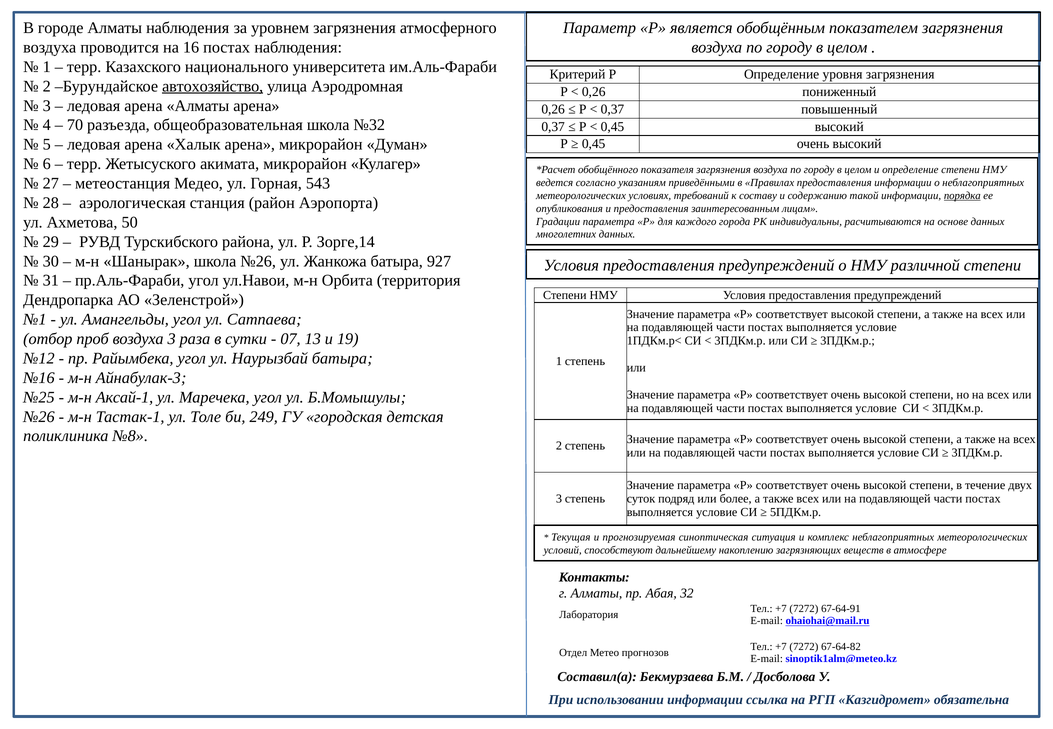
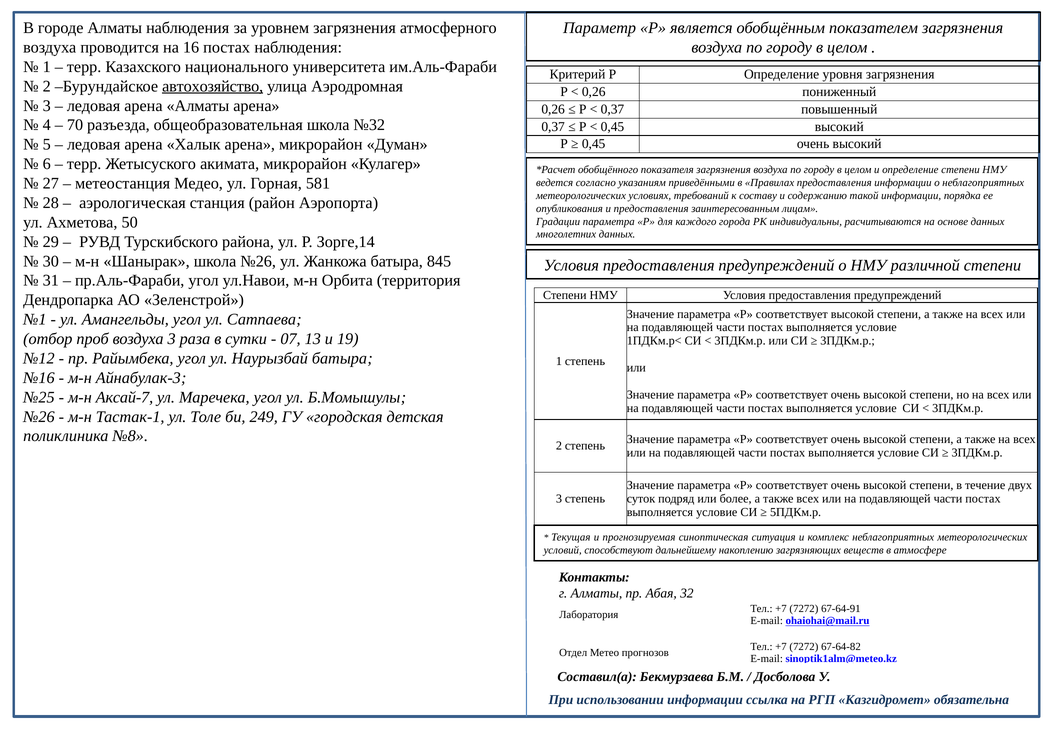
543: 543 -> 581 (318, 183)
порядка underline: present -> none (962, 196)
927: 927 -> 845 (439, 261)
Аксай-1: Аксай-1 -> Аксай-7 (124, 397)
